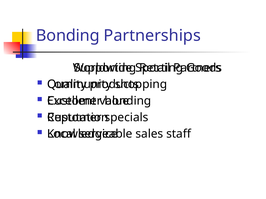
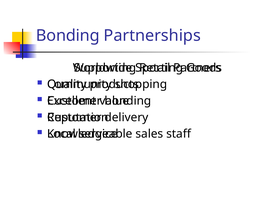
specials: specials -> delivery (126, 118)
